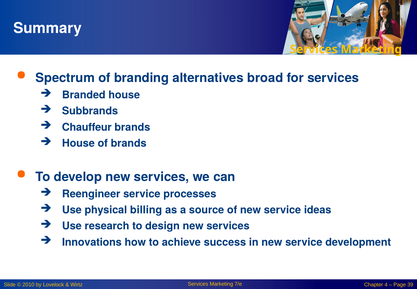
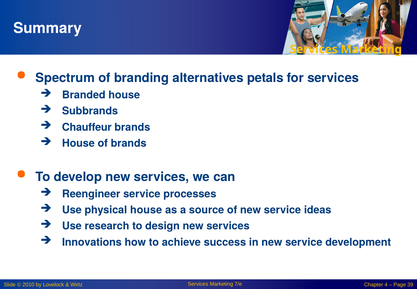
broad: broad -> petals (265, 78)
physical billing: billing -> house (146, 210)
